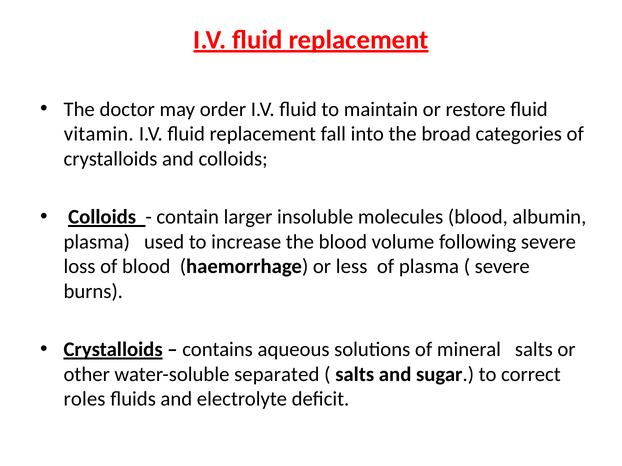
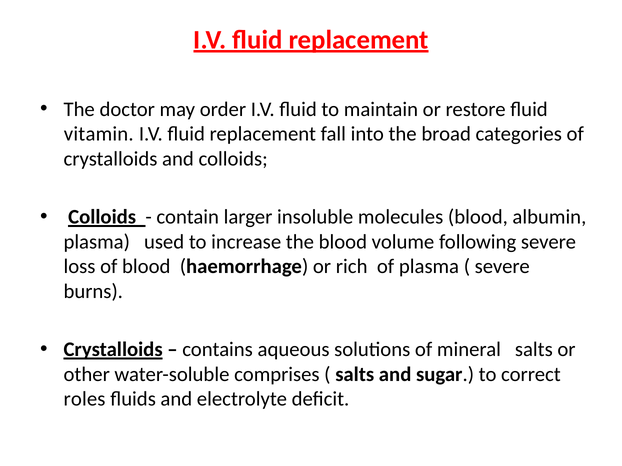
less: less -> rich (352, 267)
separated: separated -> comprises (277, 375)
